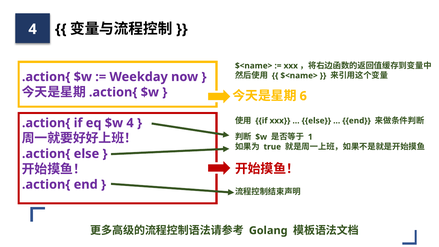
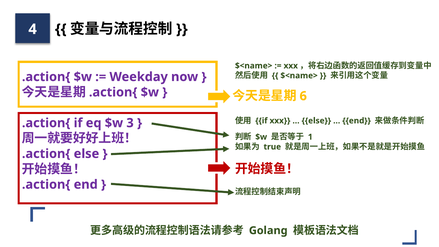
$w 4: 4 -> 3 (130, 123)
